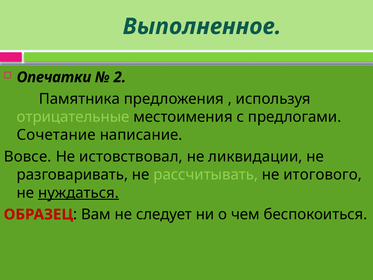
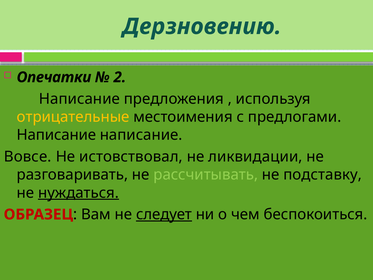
Выполненное: Выполненное -> Дерзновению (202, 26)
Памятника: Памятника -> Написание (79, 99)
отрицательные colour: light green -> yellow (73, 117)
Сочетание: Сочетание -> Написание (56, 135)
итогового: итогового -> подставку (323, 175)
следует underline: none -> present (164, 214)
